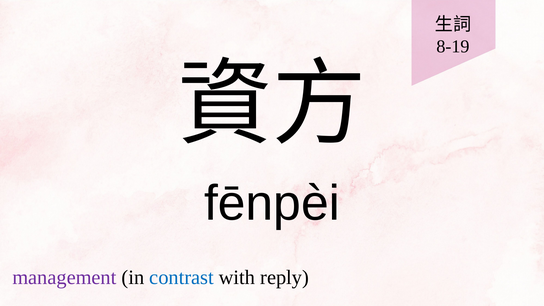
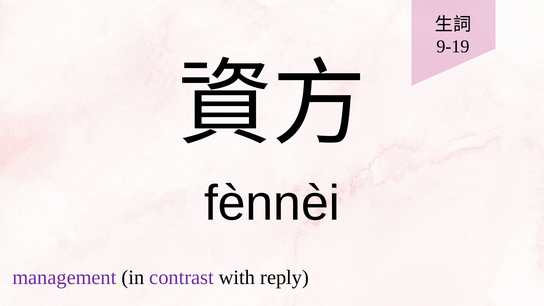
8-19: 8-19 -> 9-19 (453, 46)
fēnpèi: fēnpèi -> fènnèi (272, 203)
contrast colour: blue -> purple (182, 277)
